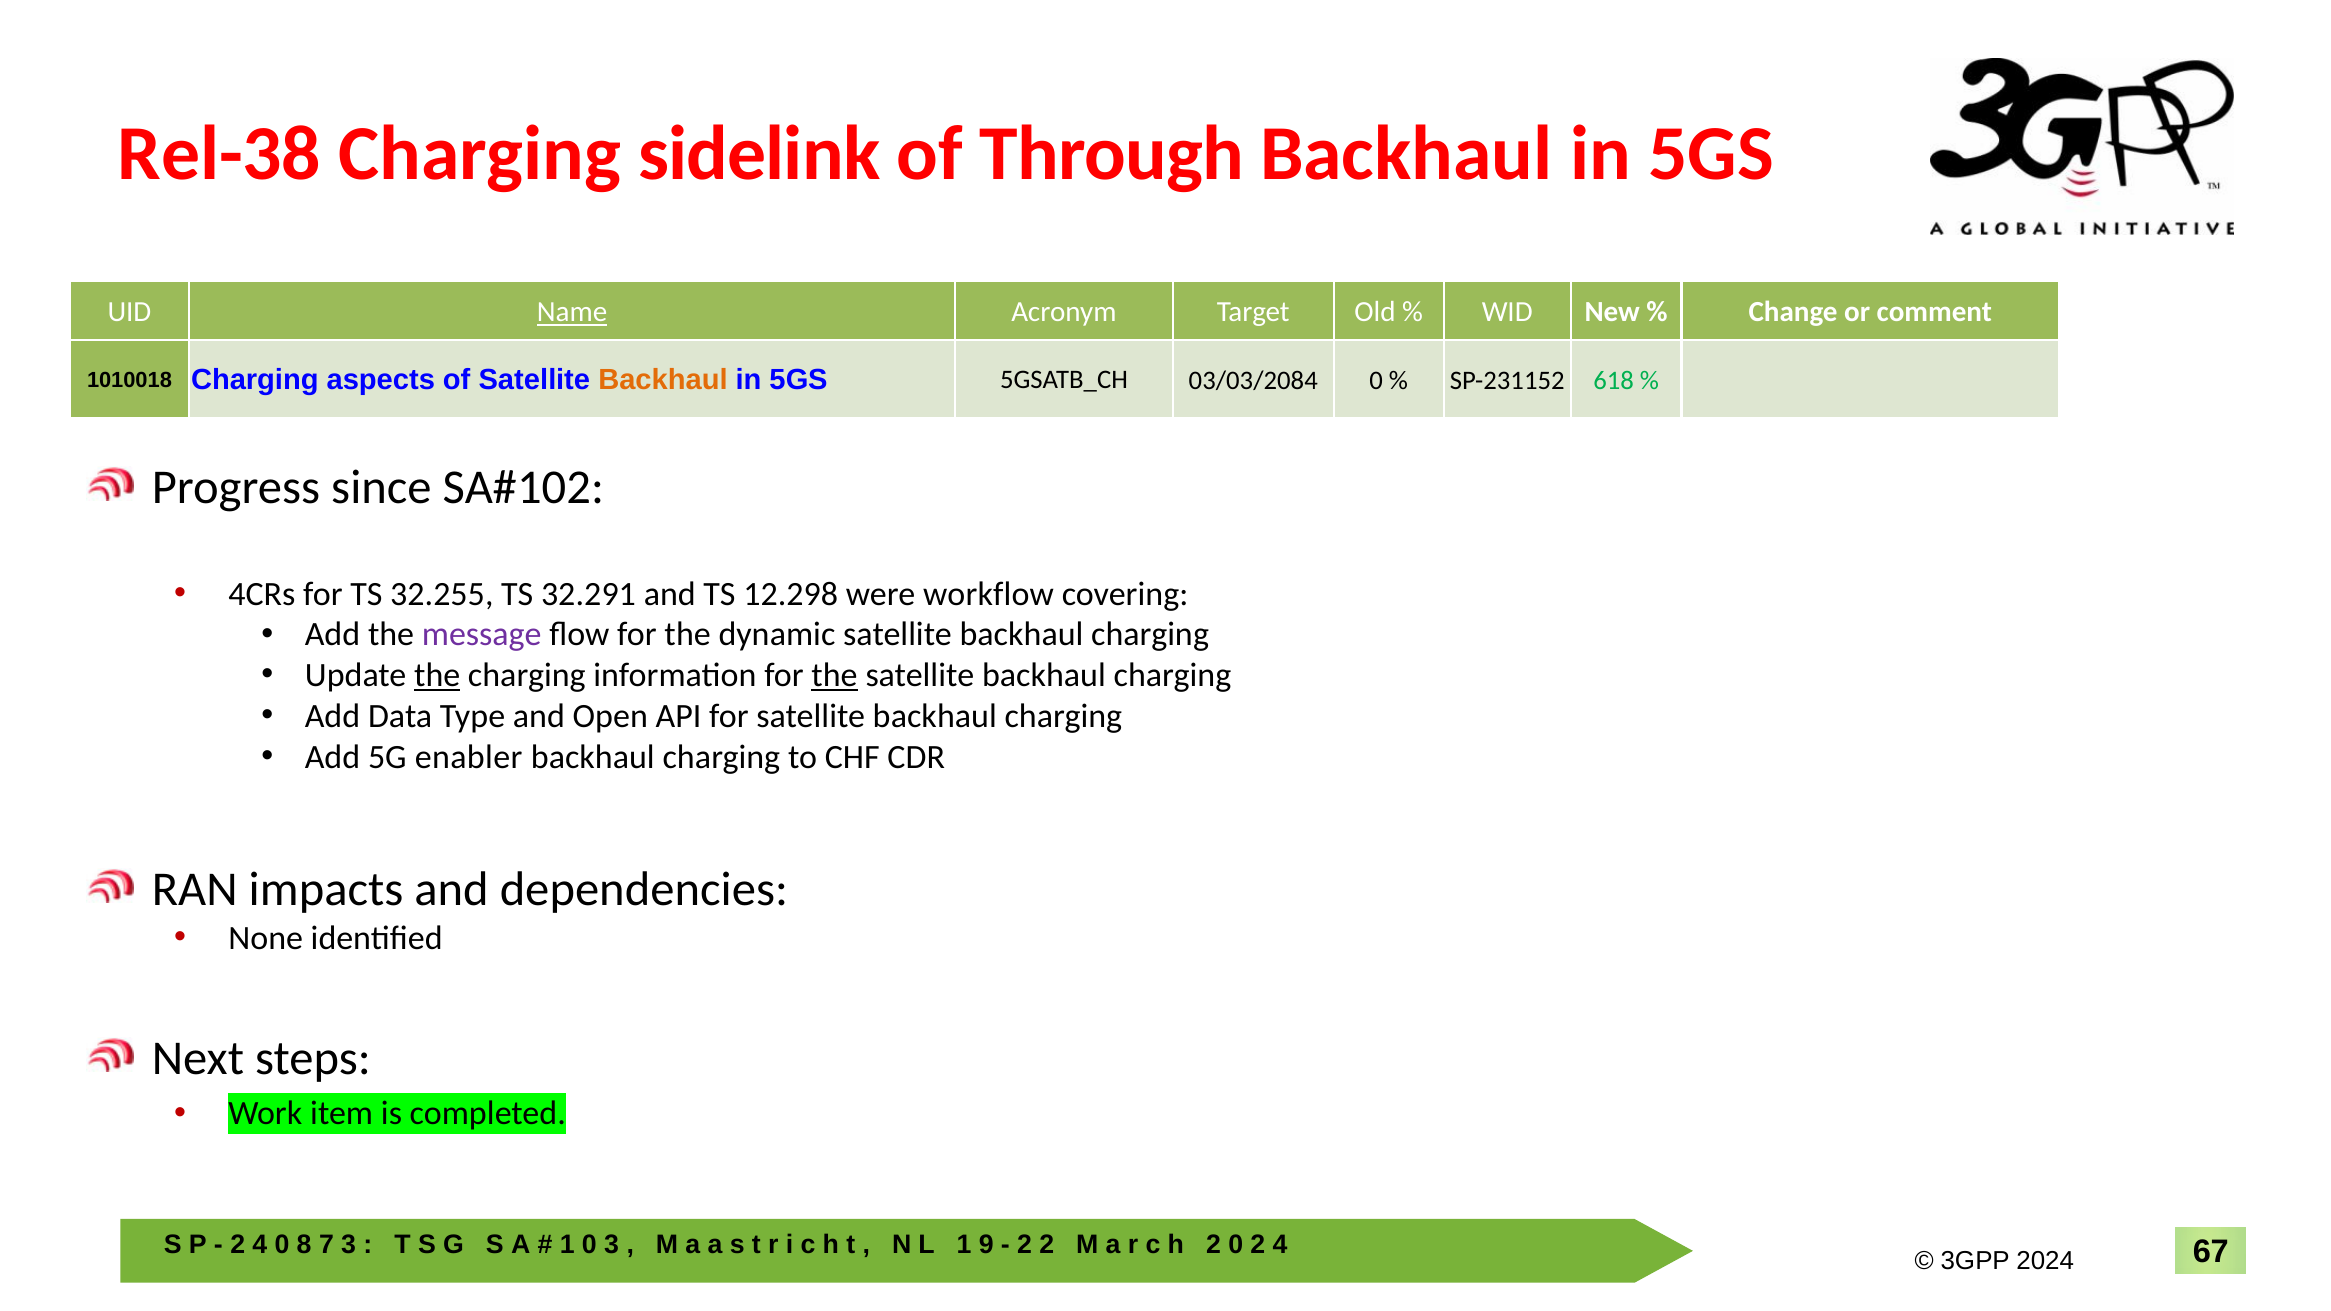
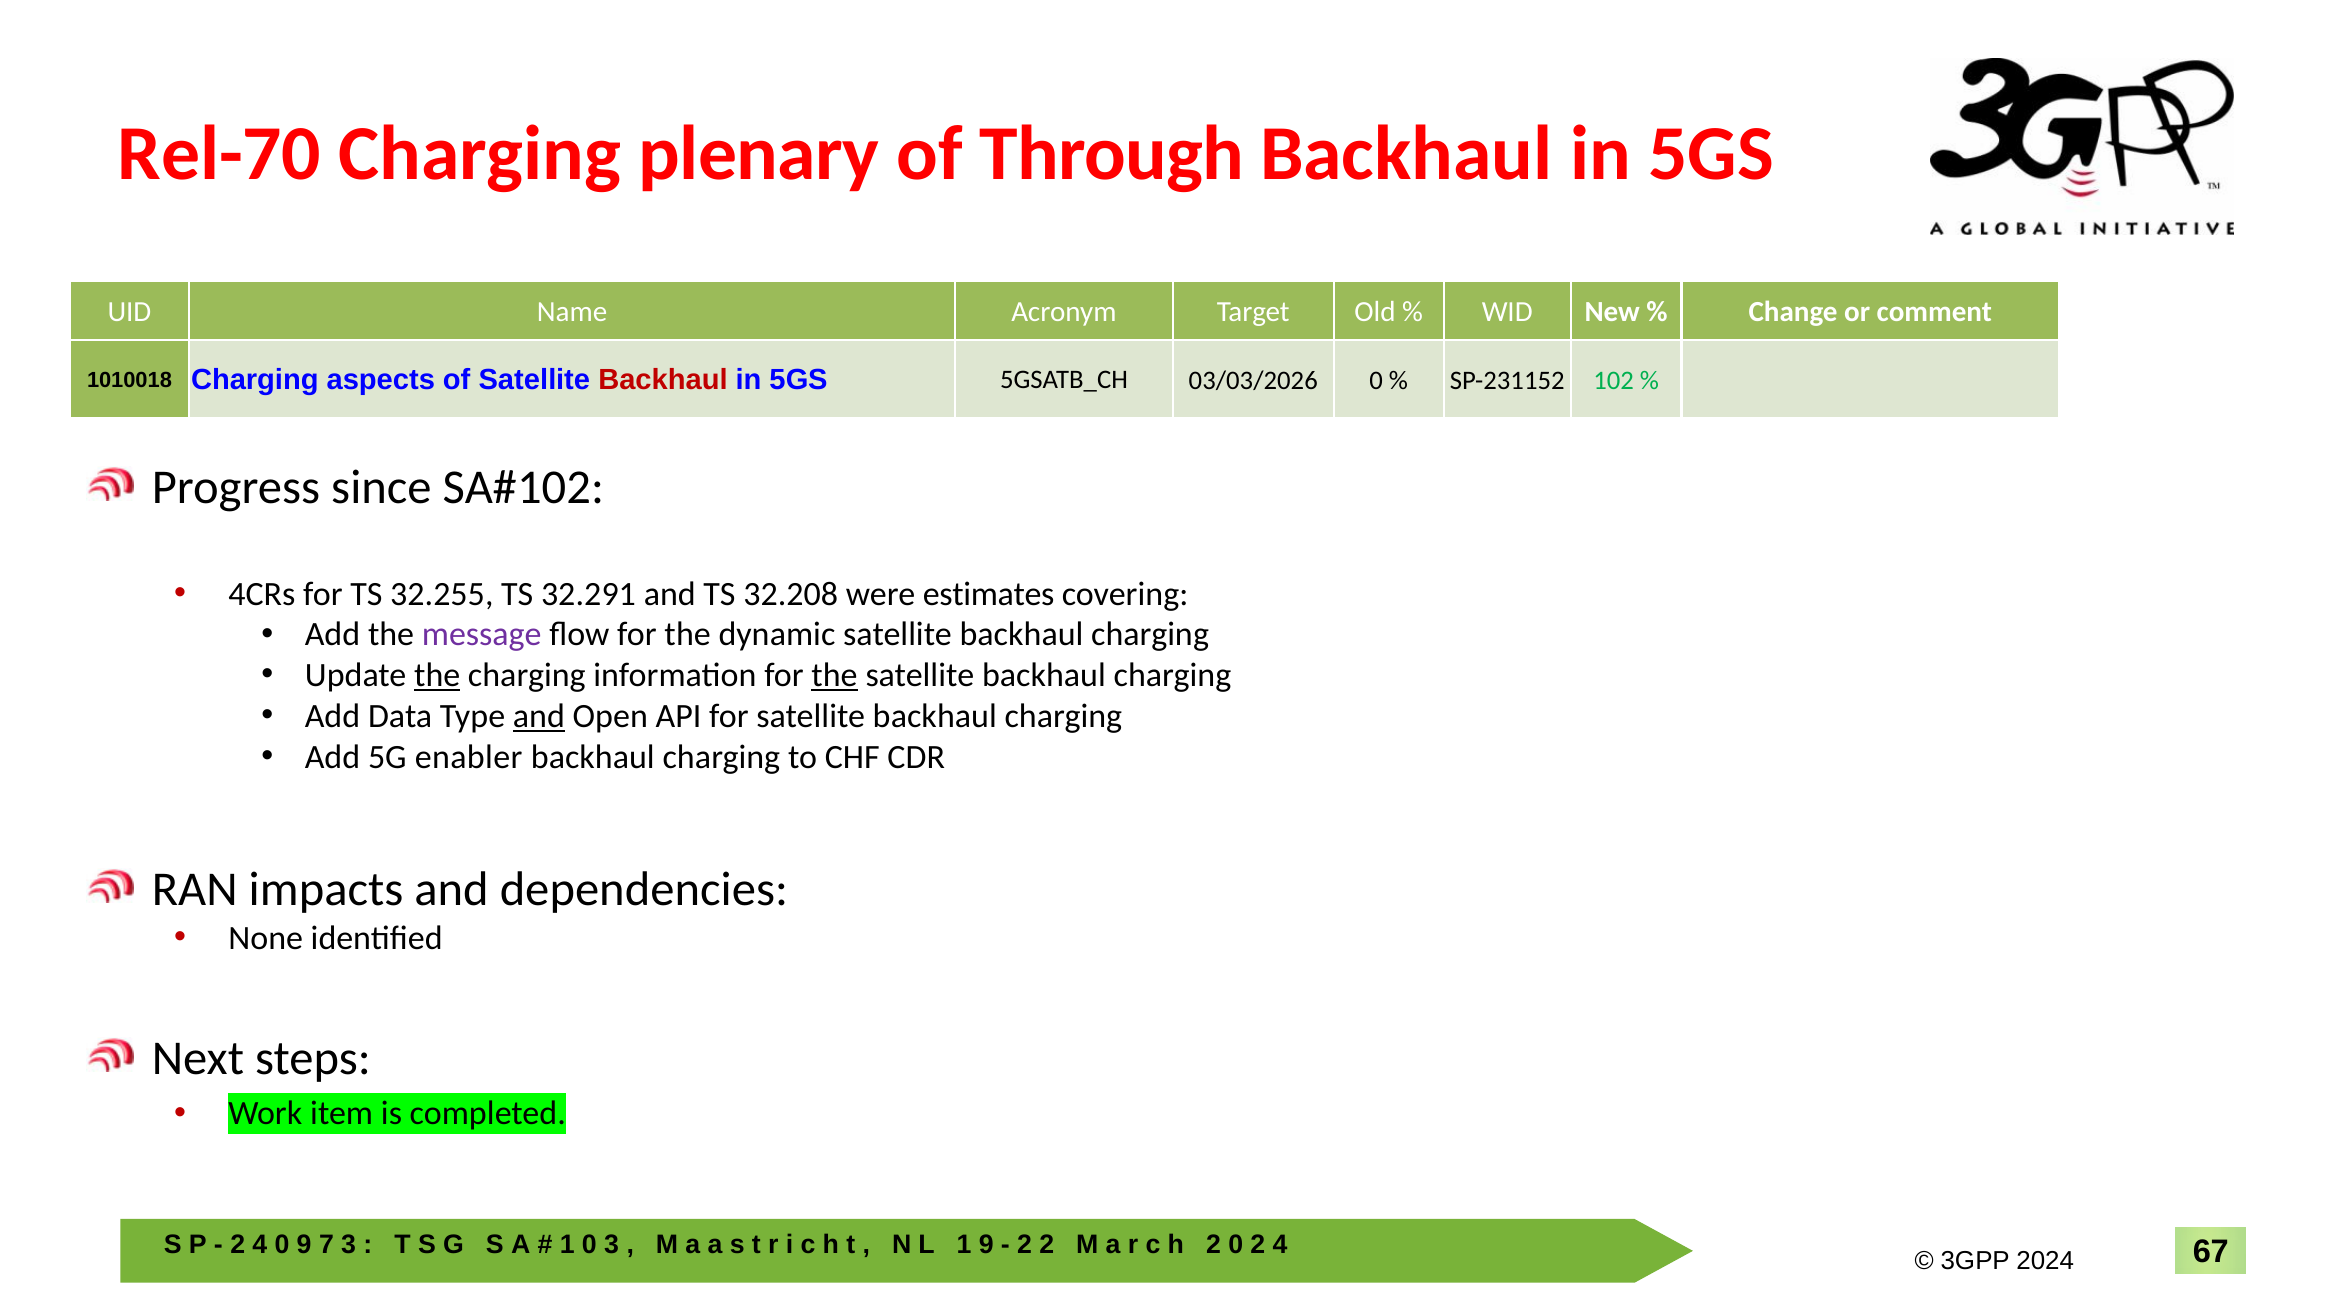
Rel-38: Rel-38 -> Rel-70 (219, 154)
sidelink: sidelink -> plenary (759, 154)
Name underline: present -> none (572, 312)
Backhaul colour: orange -> red (663, 380)
03/03/2084: 03/03/2084 -> 03/03/2026 (1253, 381)
618: 618 -> 102 (1614, 381)
12.298: 12.298 -> 32.208 (791, 594)
workflow: workflow -> estimates (989, 594)
and underline: none -> present (539, 716)
0 8: 8 -> 9 (304, 1245)
